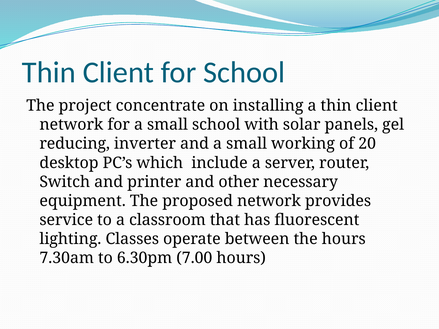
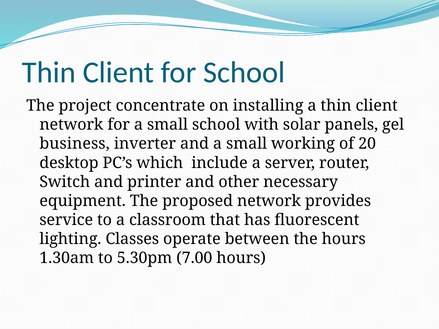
reducing: reducing -> business (75, 144)
7.30am: 7.30am -> 1.30am (67, 258)
6.30pm: 6.30pm -> 5.30pm (145, 258)
